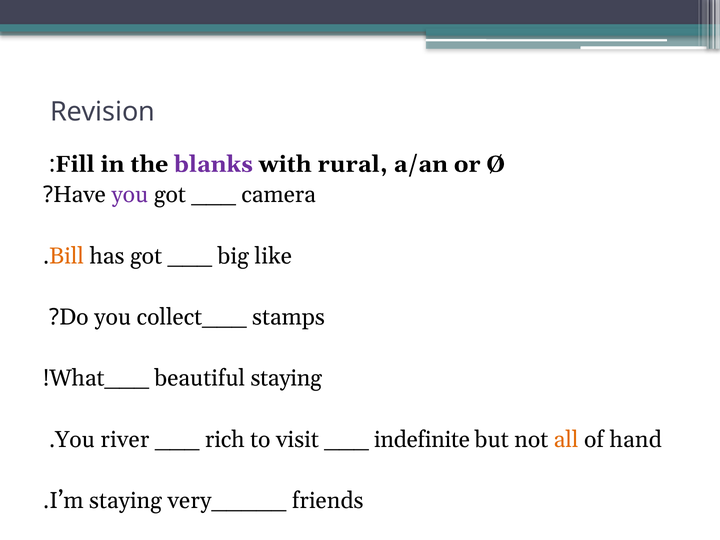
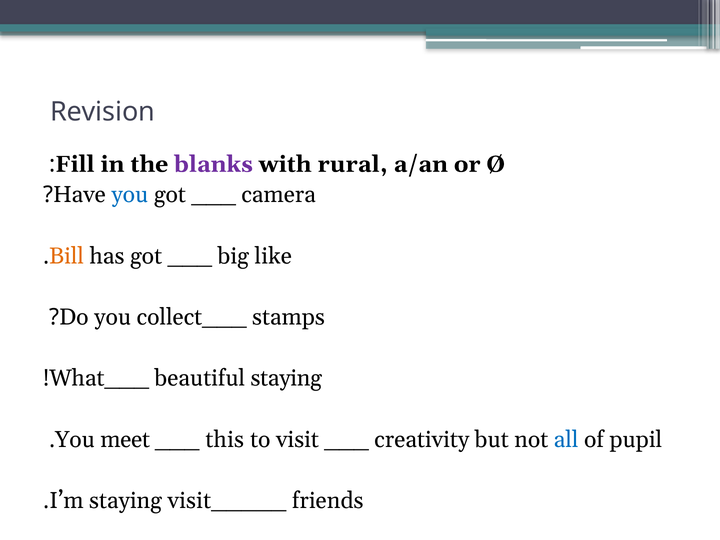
you colour: purple -> blue (130, 195)
river: river -> meet (125, 439)
rich: rich -> this (225, 439)
indefinite: indefinite -> creativity (422, 439)
all colour: orange -> blue (566, 439)
hand: hand -> pupil (636, 439)
very_____: very_____ -> visit_____ (227, 501)
